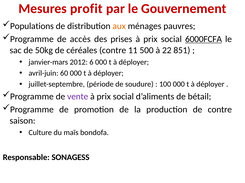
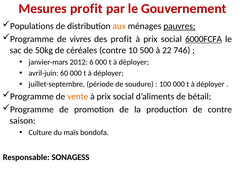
pauvres underline: none -> present (179, 26)
accès: accès -> vivres (80, 39)
des prises: prises -> profit (121, 39)
11: 11 -> 10 (133, 51)
851: 851 -> 746 (182, 51)
vente colour: purple -> orange (78, 97)
